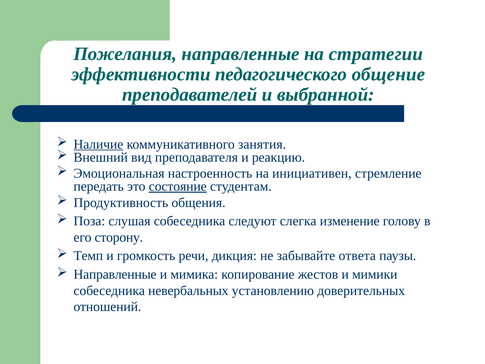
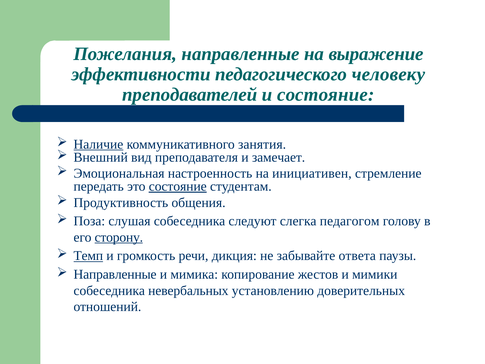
стратегии: стратегии -> выражение (376, 54)
общение: общение -> человеку (388, 74)
и выбранной: выбранной -> состояние (326, 95)
реакцию: реакцию -> замечает (279, 157)
изменение: изменение -> педагогом (350, 221)
сторону underline: none -> present (119, 237)
Темп underline: none -> present (88, 256)
